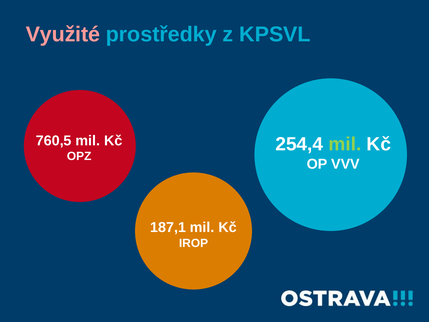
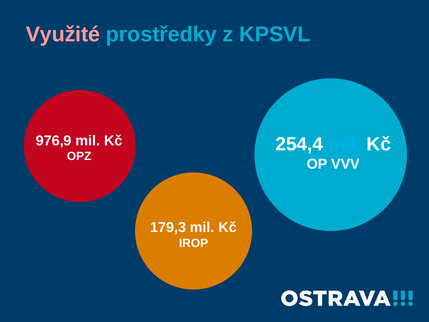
760,5: 760,5 -> 976,9 (54, 141)
mil colour: light green -> light blue (345, 144)
187,1: 187,1 -> 179,3 (168, 227)
